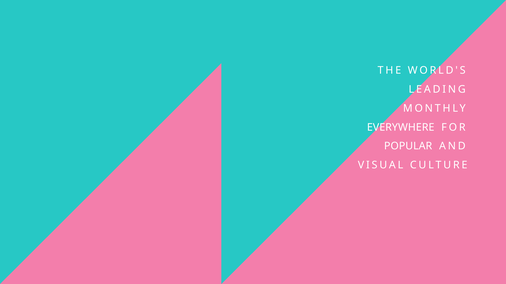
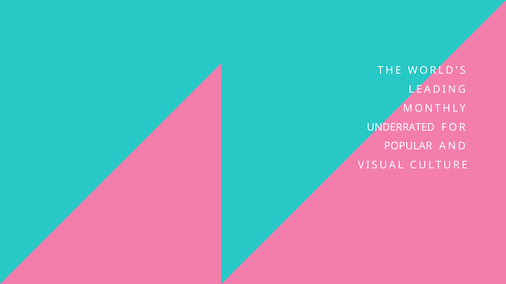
EVERYWHERE: EVERYWHERE -> UNDERRATED (401, 128)
